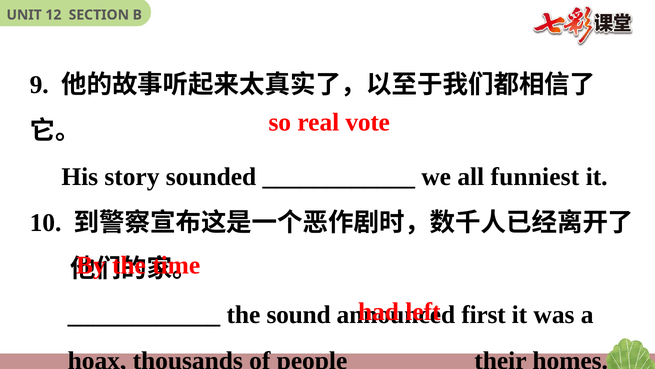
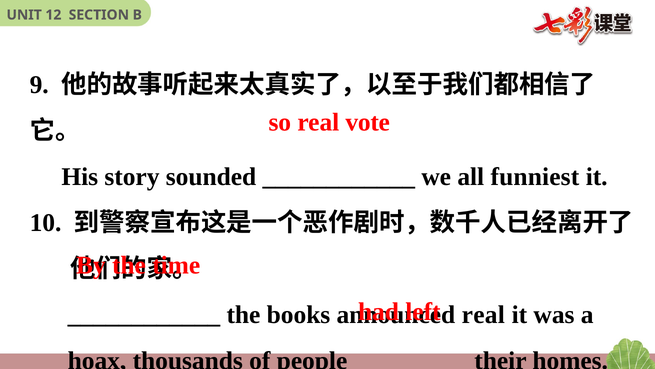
sound: sound -> books (299, 314)
first: first -> real (483, 314)
